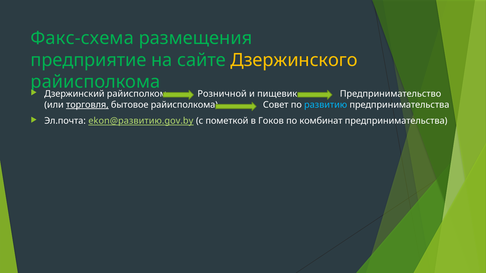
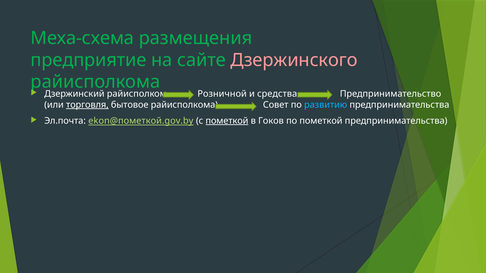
Факс-схема: Факс-схема -> Меха-схема (82, 38)
Дзержинского colour: yellow -> pink (294, 60)
пищевик: пищевик -> средства (277, 94)
ekon@развитию.gov.by: ekon@развитию.gov.by -> ekon@пометкой.gov.by (141, 121)
пометкой underline: none -> present (227, 121)
по комбинат: комбинат -> пометкой (321, 121)
